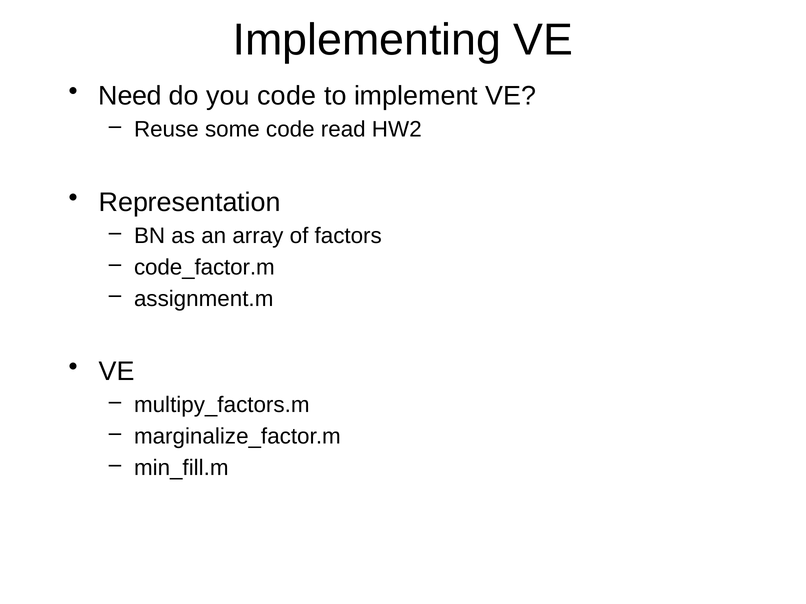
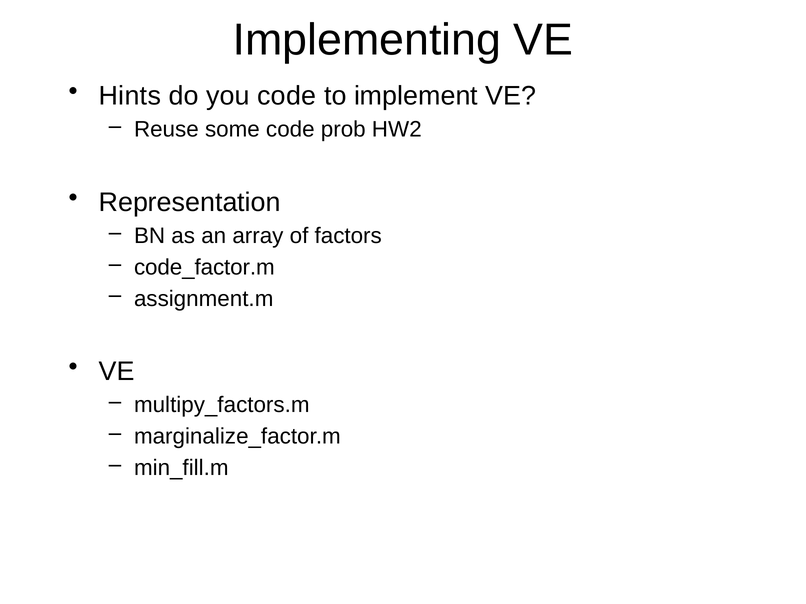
Need: Need -> Hints (130, 96)
read: read -> prob (343, 130)
